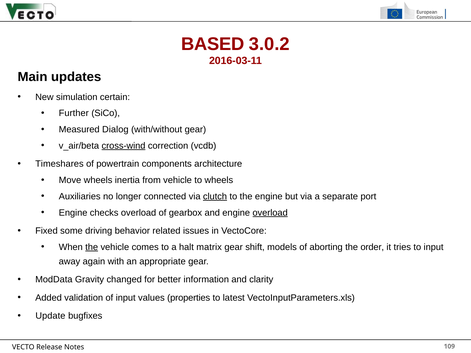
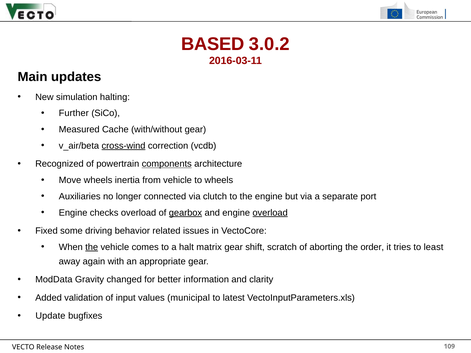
certain: certain -> halting (115, 97)
Dialog: Dialog -> Cache (115, 130)
Timeshares: Timeshares -> Recognized (59, 164)
components underline: none -> present (167, 164)
clutch underline: present -> none (215, 197)
gearbox underline: none -> present (185, 213)
models: models -> scratch (282, 247)
to input: input -> least (434, 247)
properties: properties -> municipal (189, 298)
